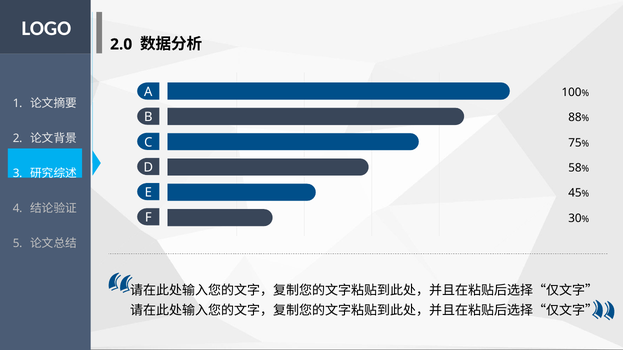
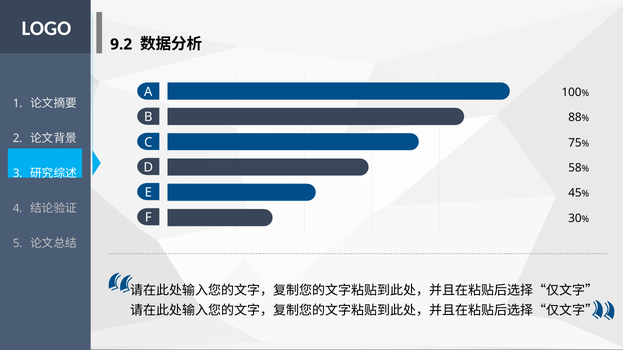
2.0: 2.0 -> 9.2 (121, 44)
